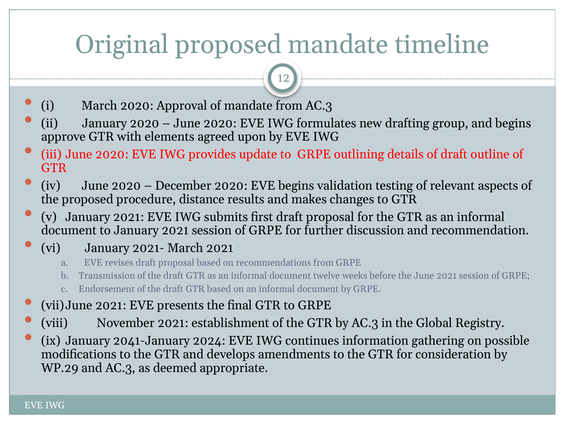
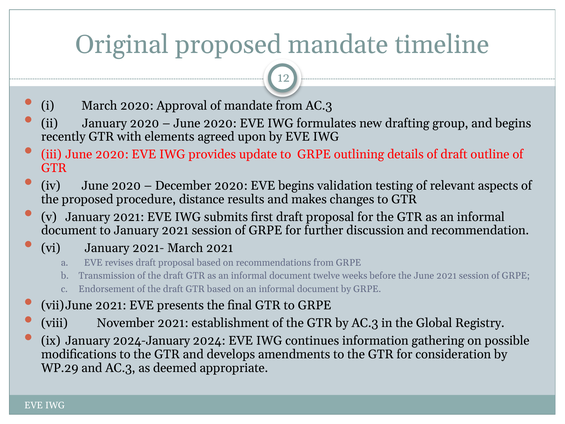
approve: approve -> recently (63, 137)
2041-January: 2041-January -> 2024-January (152, 341)
